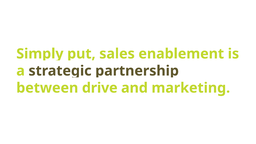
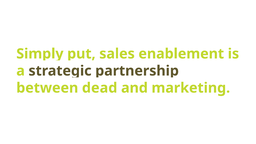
drive: drive -> dead (100, 88)
